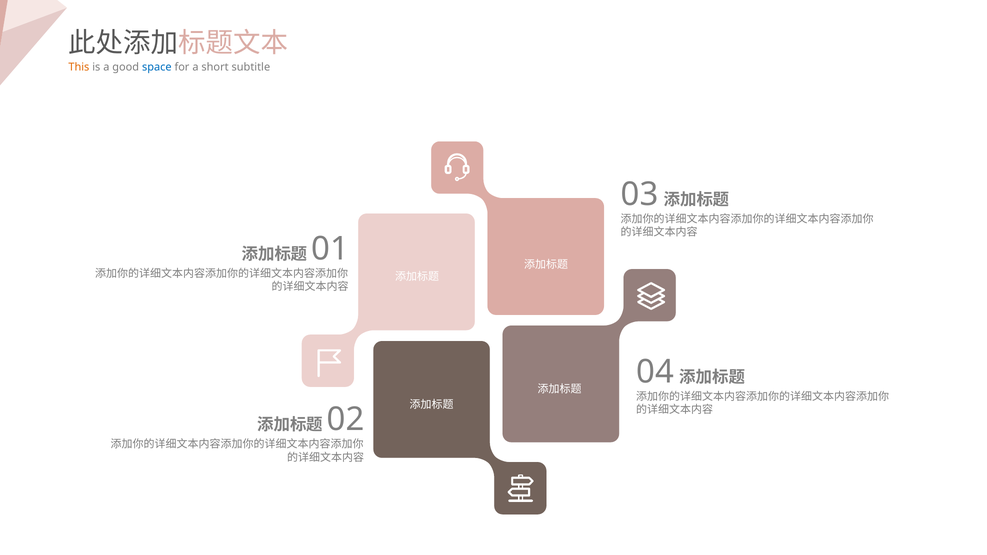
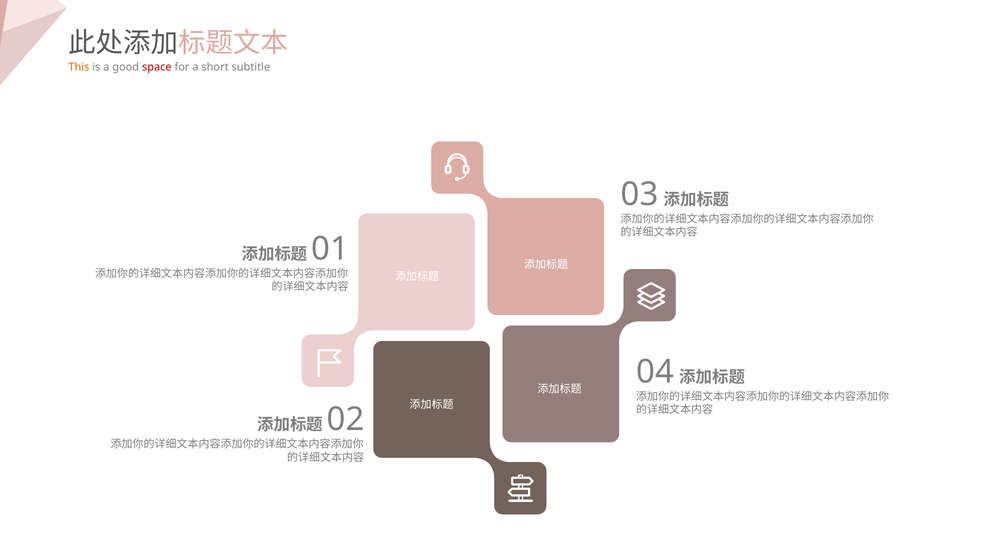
space colour: blue -> red (157, 67)
